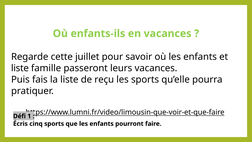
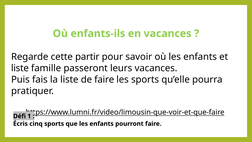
juillet: juillet -> partir (87, 57)
de reçu: reçu -> faire (104, 79)
